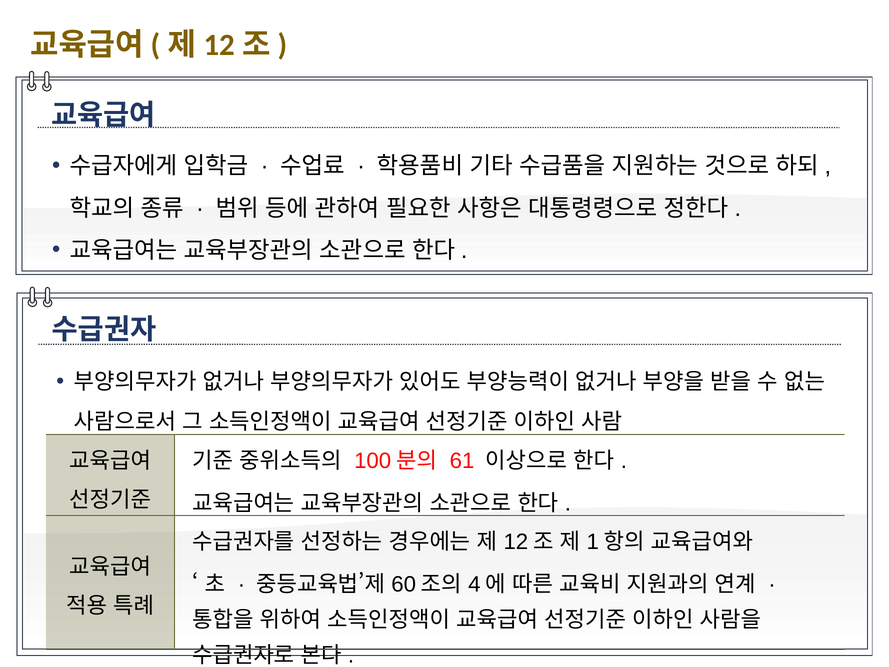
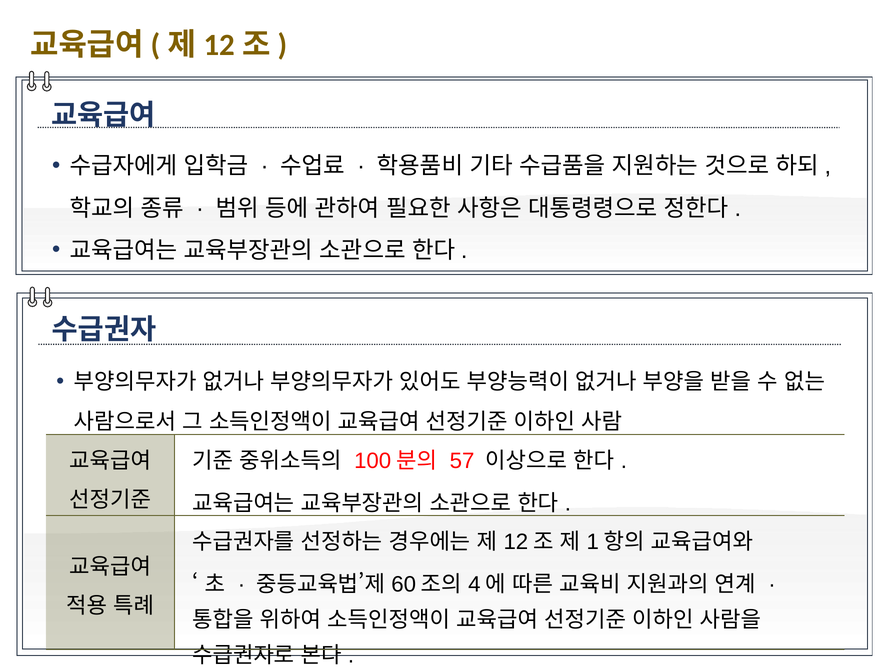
61: 61 -> 57 (462, 461)
